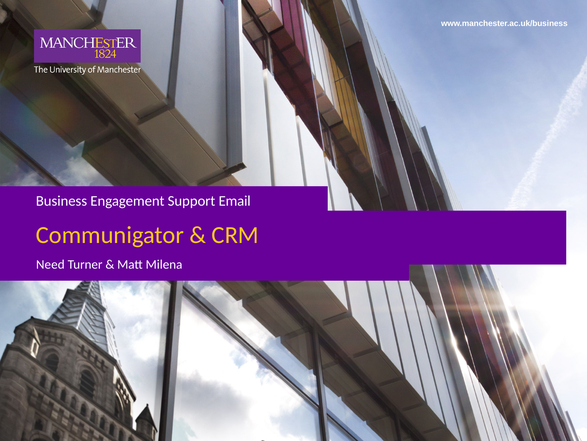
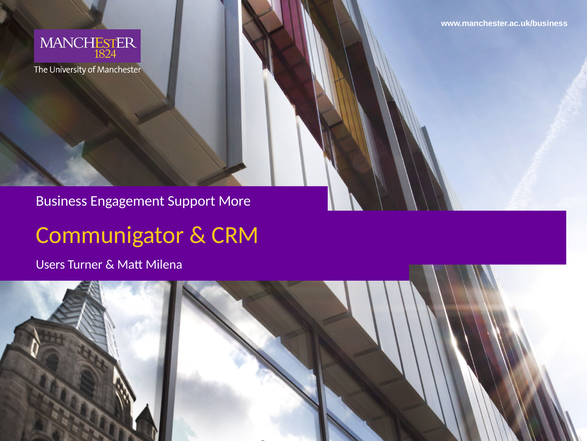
Email: Email -> More (235, 201)
Need: Need -> Users (50, 264)
